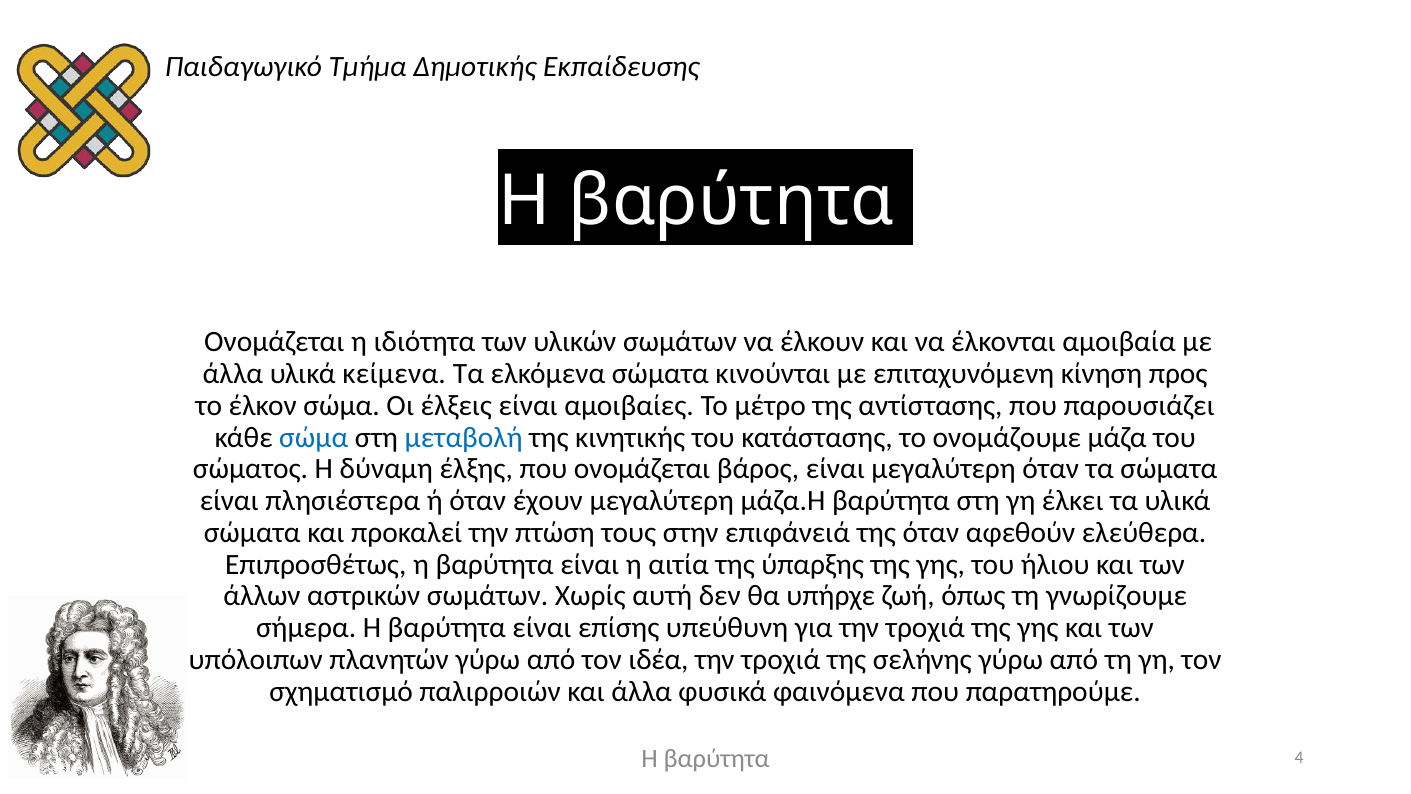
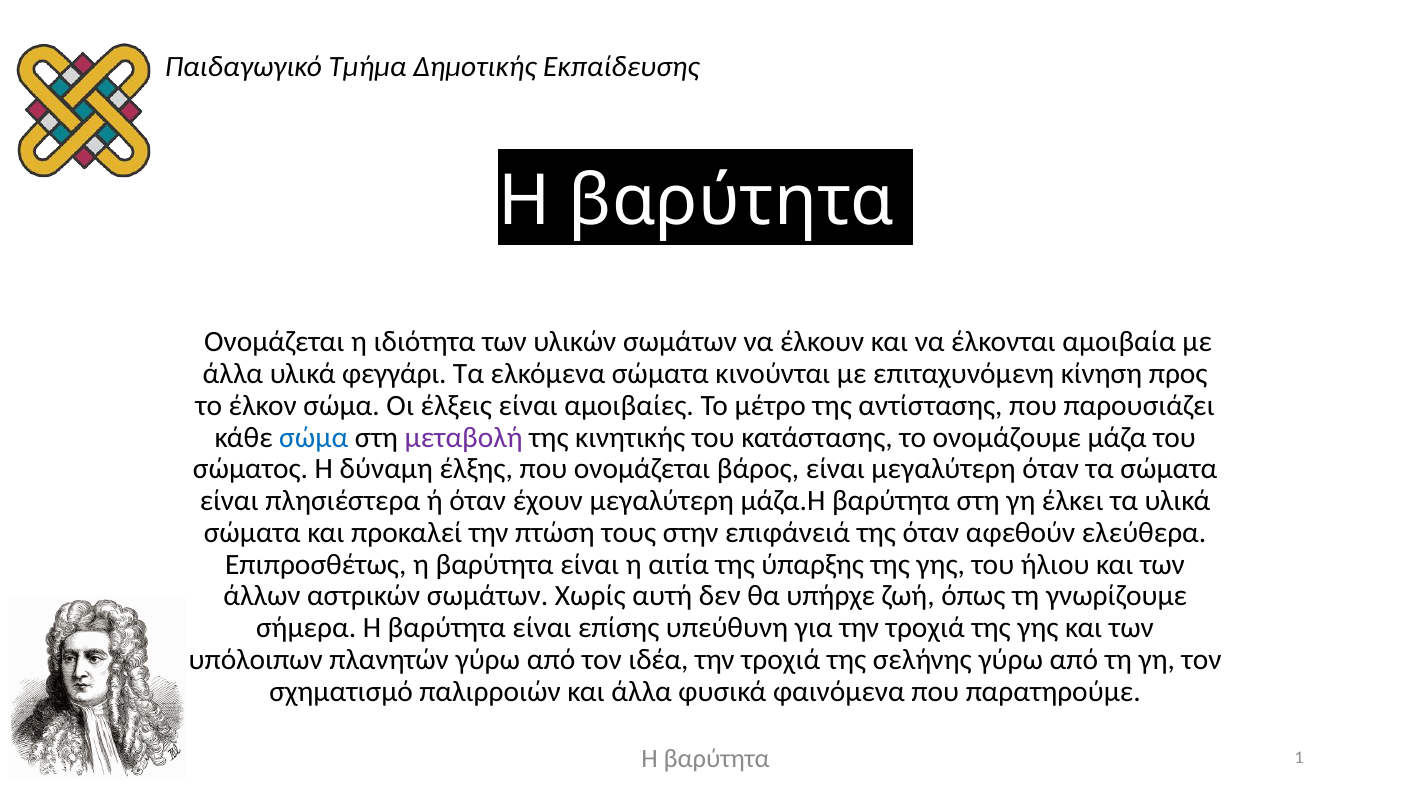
κείμενα: κείμενα -> φεγγάρι (394, 374)
μεταβολή colour: blue -> purple (464, 437)
4: 4 -> 1 (1299, 758)
